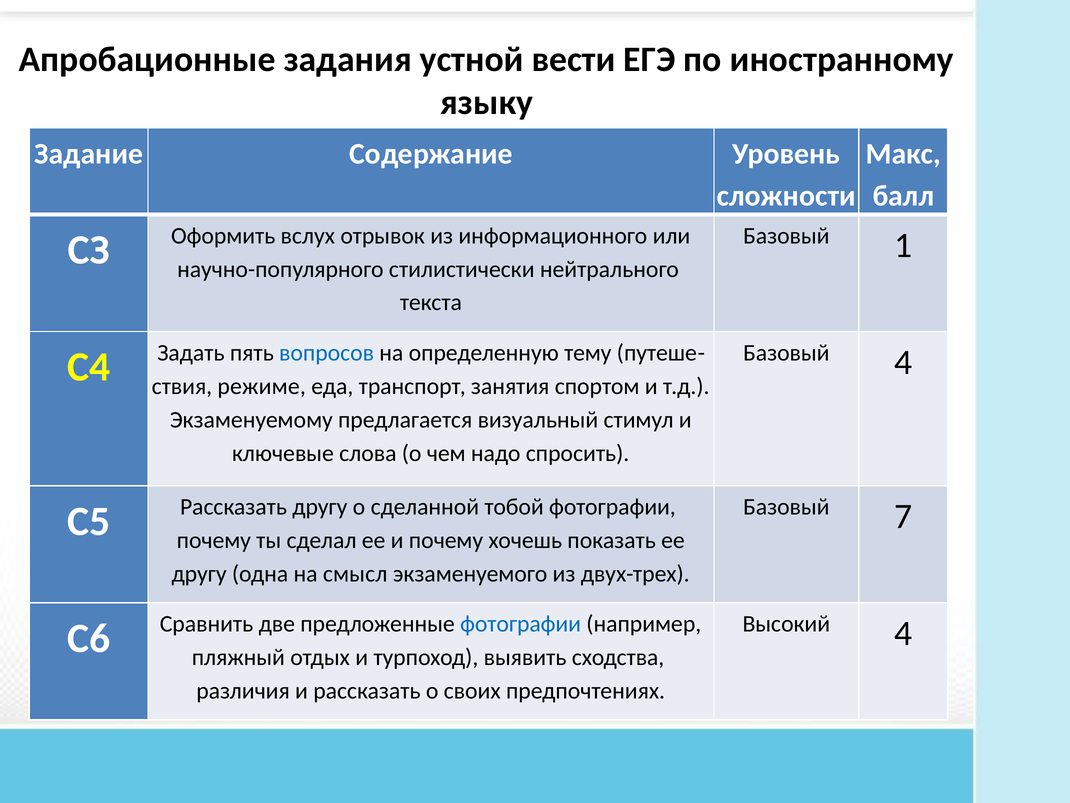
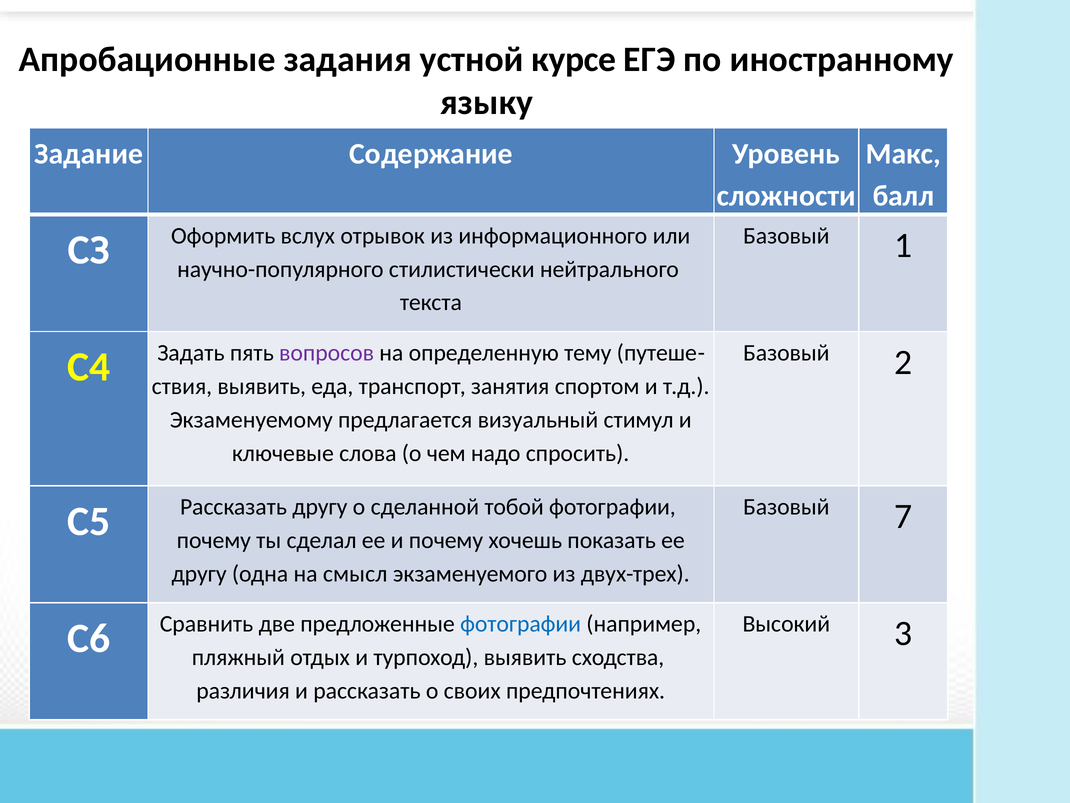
вести: вести -> курсе (574, 60)
Базовый 4: 4 -> 2 (903, 362)
вопросов colour: blue -> purple (327, 353)
режиме: режиме -> выявить (262, 386)
Высокий 4: 4 -> 3 (903, 633)
